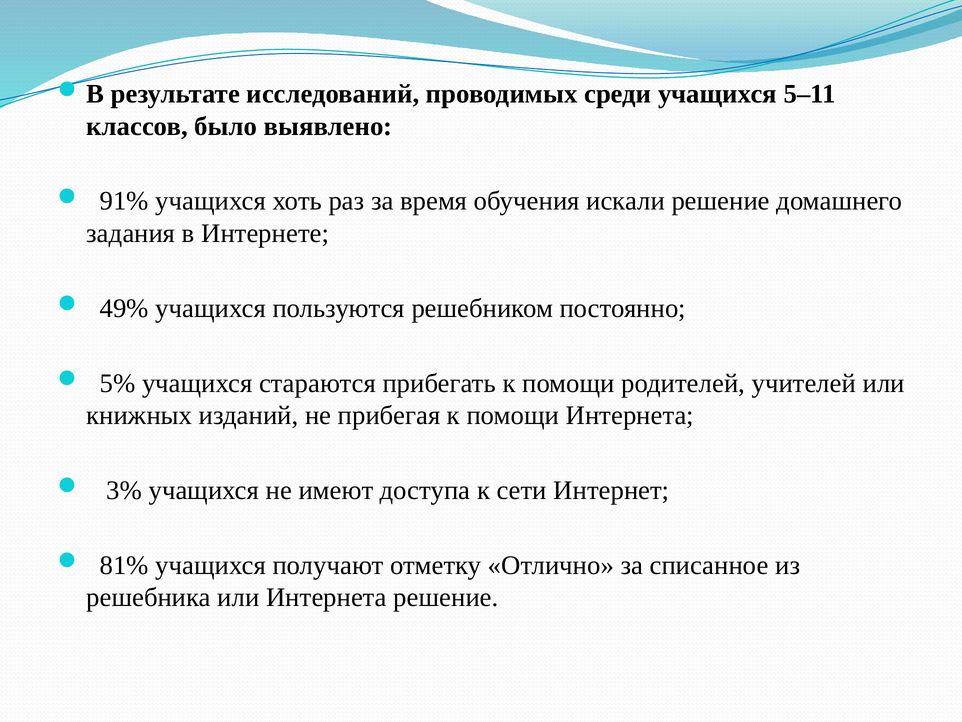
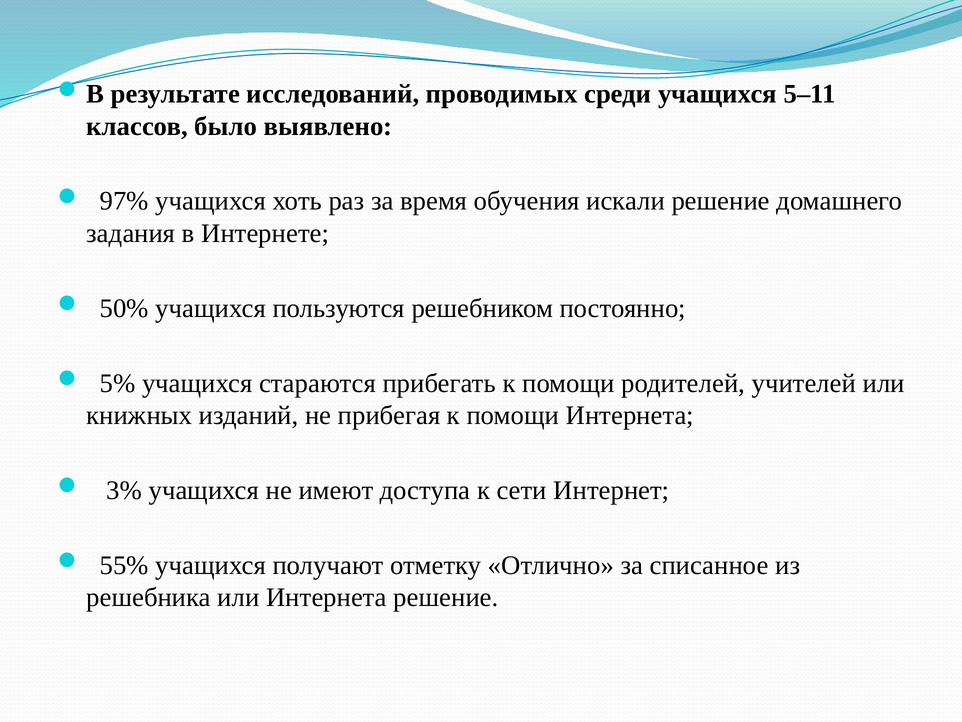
91%: 91% -> 97% (124, 201)
49%: 49% -> 50% (124, 308)
81%: 81% -> 55% (124, 565)
